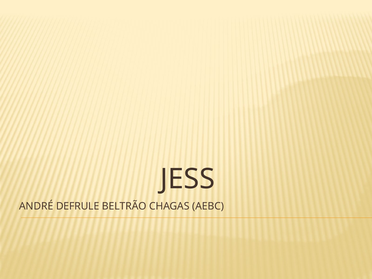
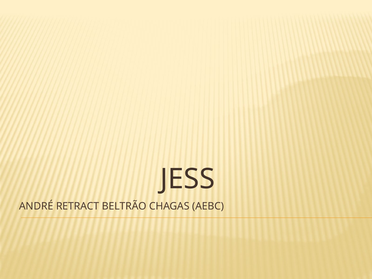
DEFRULE: DEFRULE -> RETRACT (78, 206)
